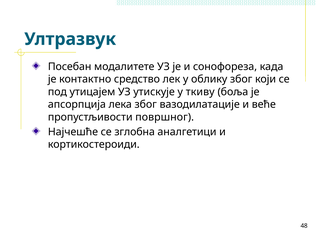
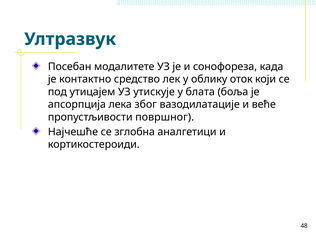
облику због: због -> оток (241, 79)
ткиву: ткиву -> блата (200, 92)
